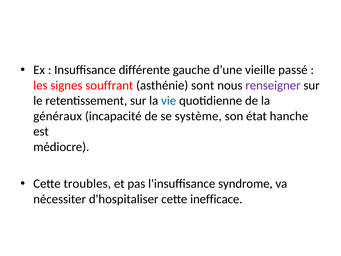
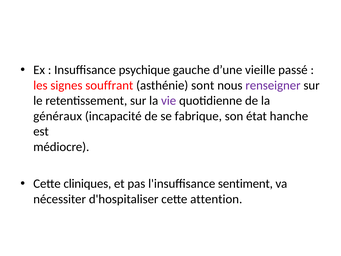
différente: différente -> psychique (144, 70)
vie colour: blue -> purple (169, 101)
système: système -> fabrique (198, 116)
troubles: troubles -> cliniques (87, 184)
syndrome: syndrome -> sentiment (245, 184)
inefficace: inefficace -> attention (216, 199)
